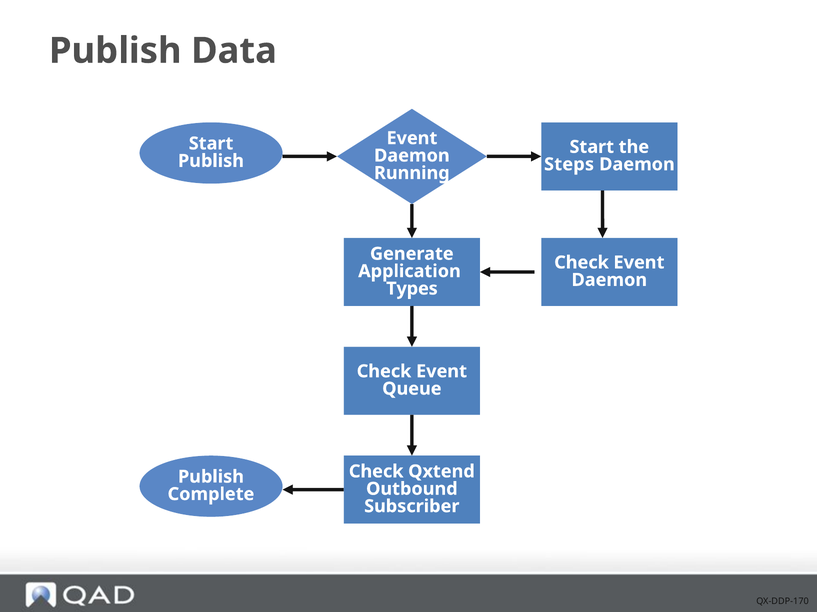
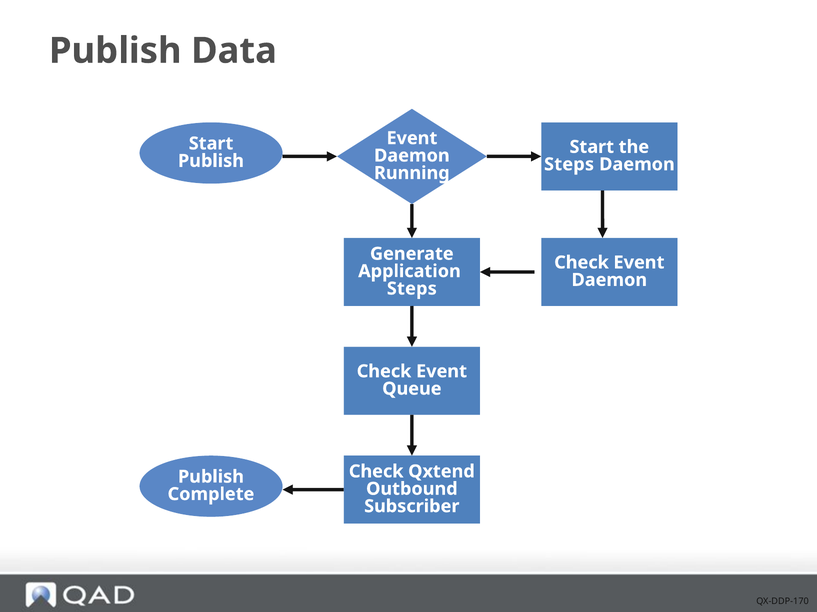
Types: Types -> Steps (412, 289)
